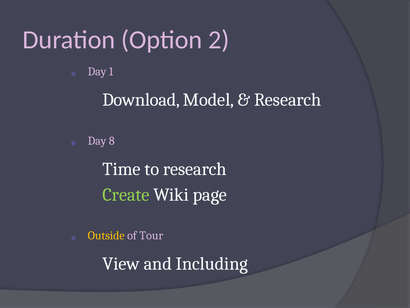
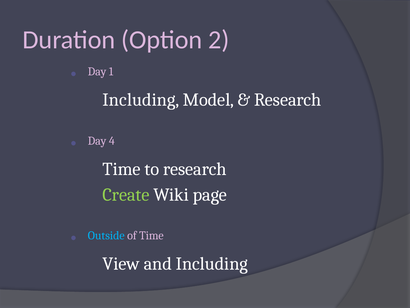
Download: Download -> Including (141, 100)
8: 8 -> 4 (112, 141)
Outside colour: yellow -> light blue (106, 235)
of Tour: Tour -> Time (151, 235)
